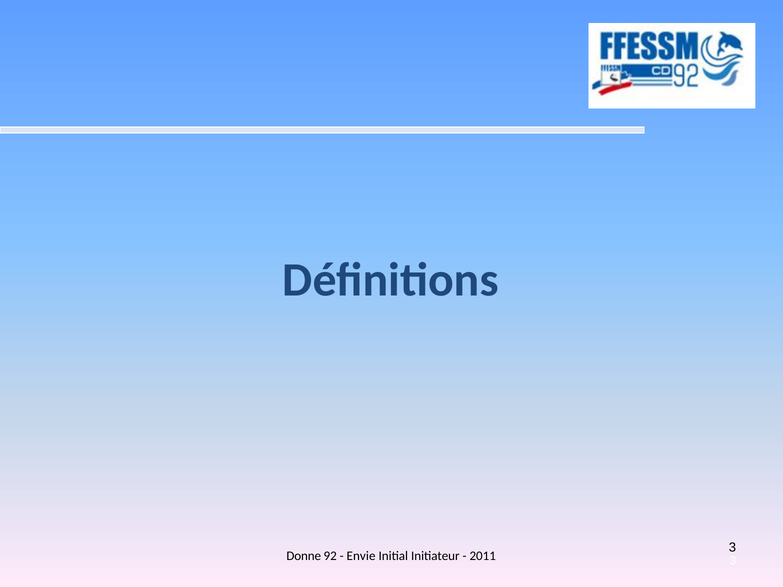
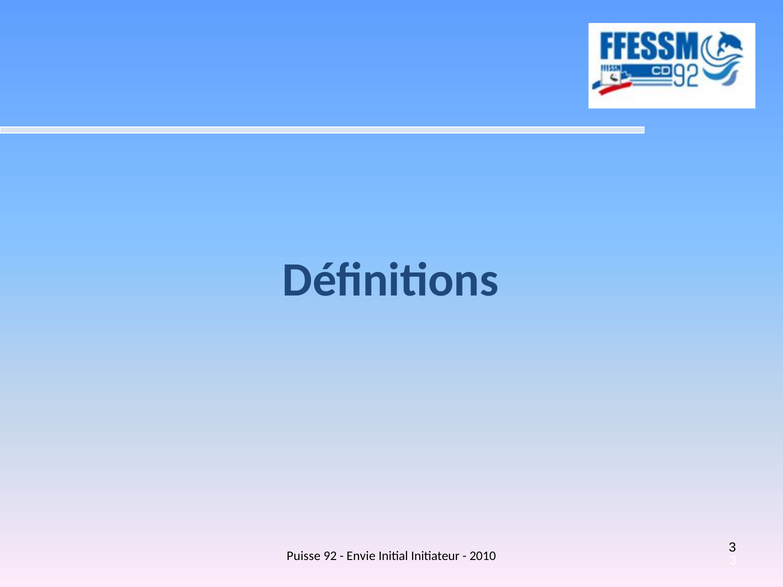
Donne: Donne -> Puisse (304, 556)
2011: 2011 -> 2010 (483, 556)
